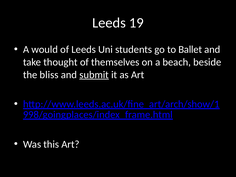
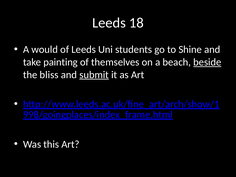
19: 19 -> 18 (136, 23)
Ballet: Ballet -> Shine (190, 50)
thought: thought -> painting (61, 62)
beside underline: none -> present (207, 62)
